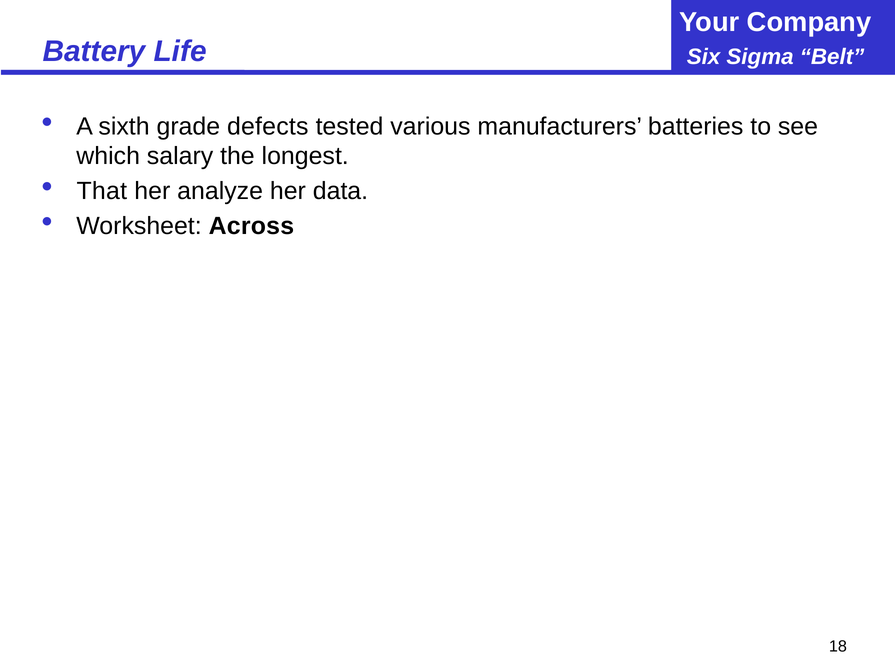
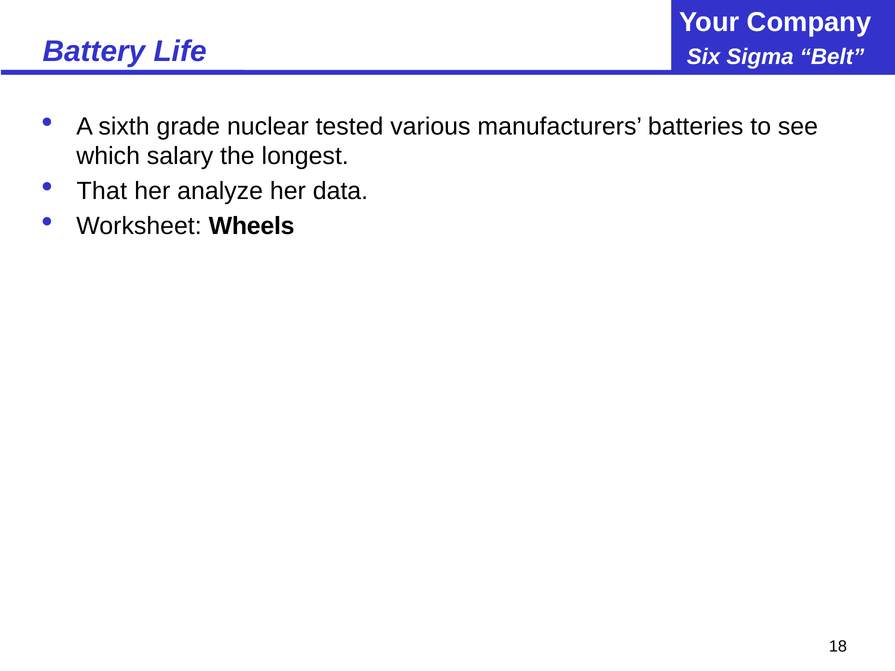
defects: defects -> nuclear (268, 126)
Across: Across -> Wheels (252, 226)
